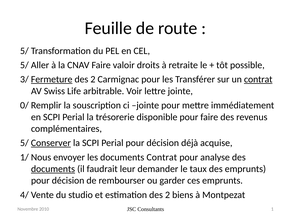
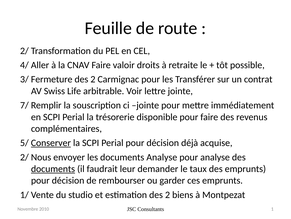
5/: 5/ -> 2/ (24, 51)
5/: 5/ -> 4/ (24, 65)
Fermeture underline: present -> none (52, 79)
contrat underline: present -> none (258, 79)
0/: 0/ -> 7/ (24, 105)
1/: 1/ -> 2/ (24, 157)
documents Contrat: Contrat -> Analyse (162, 157)
4/: 4/ -> 1/ (24, 194)
